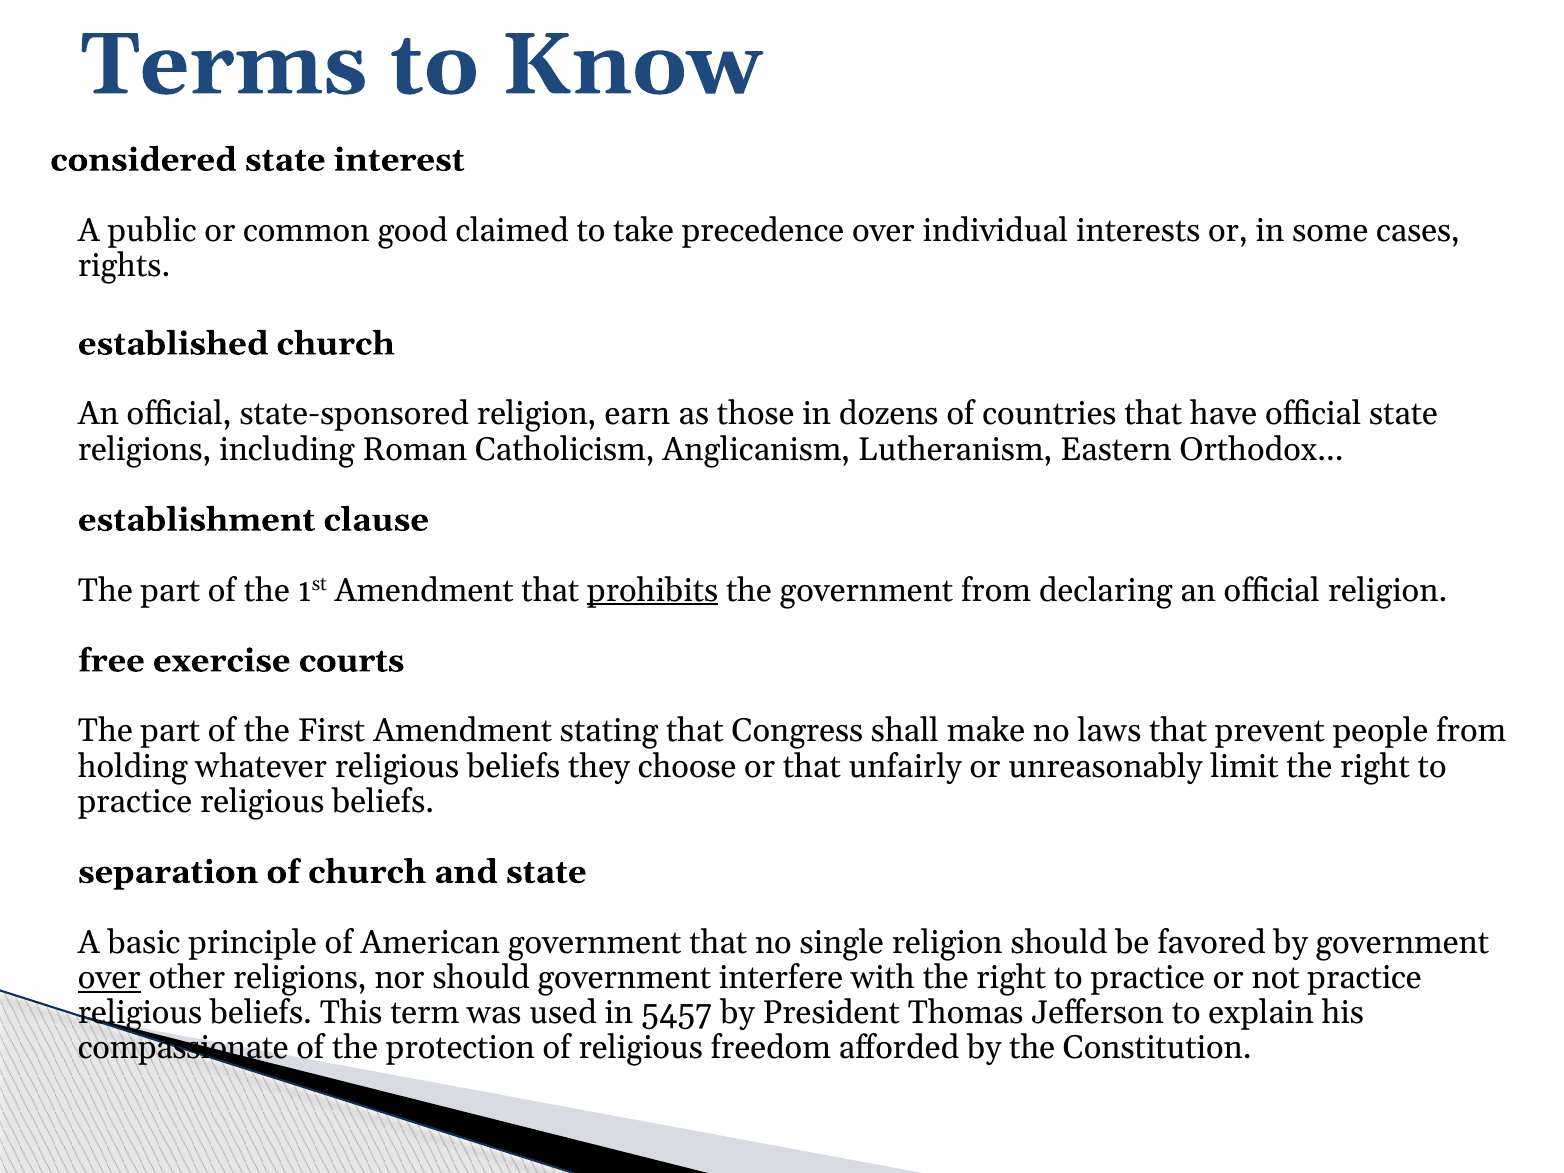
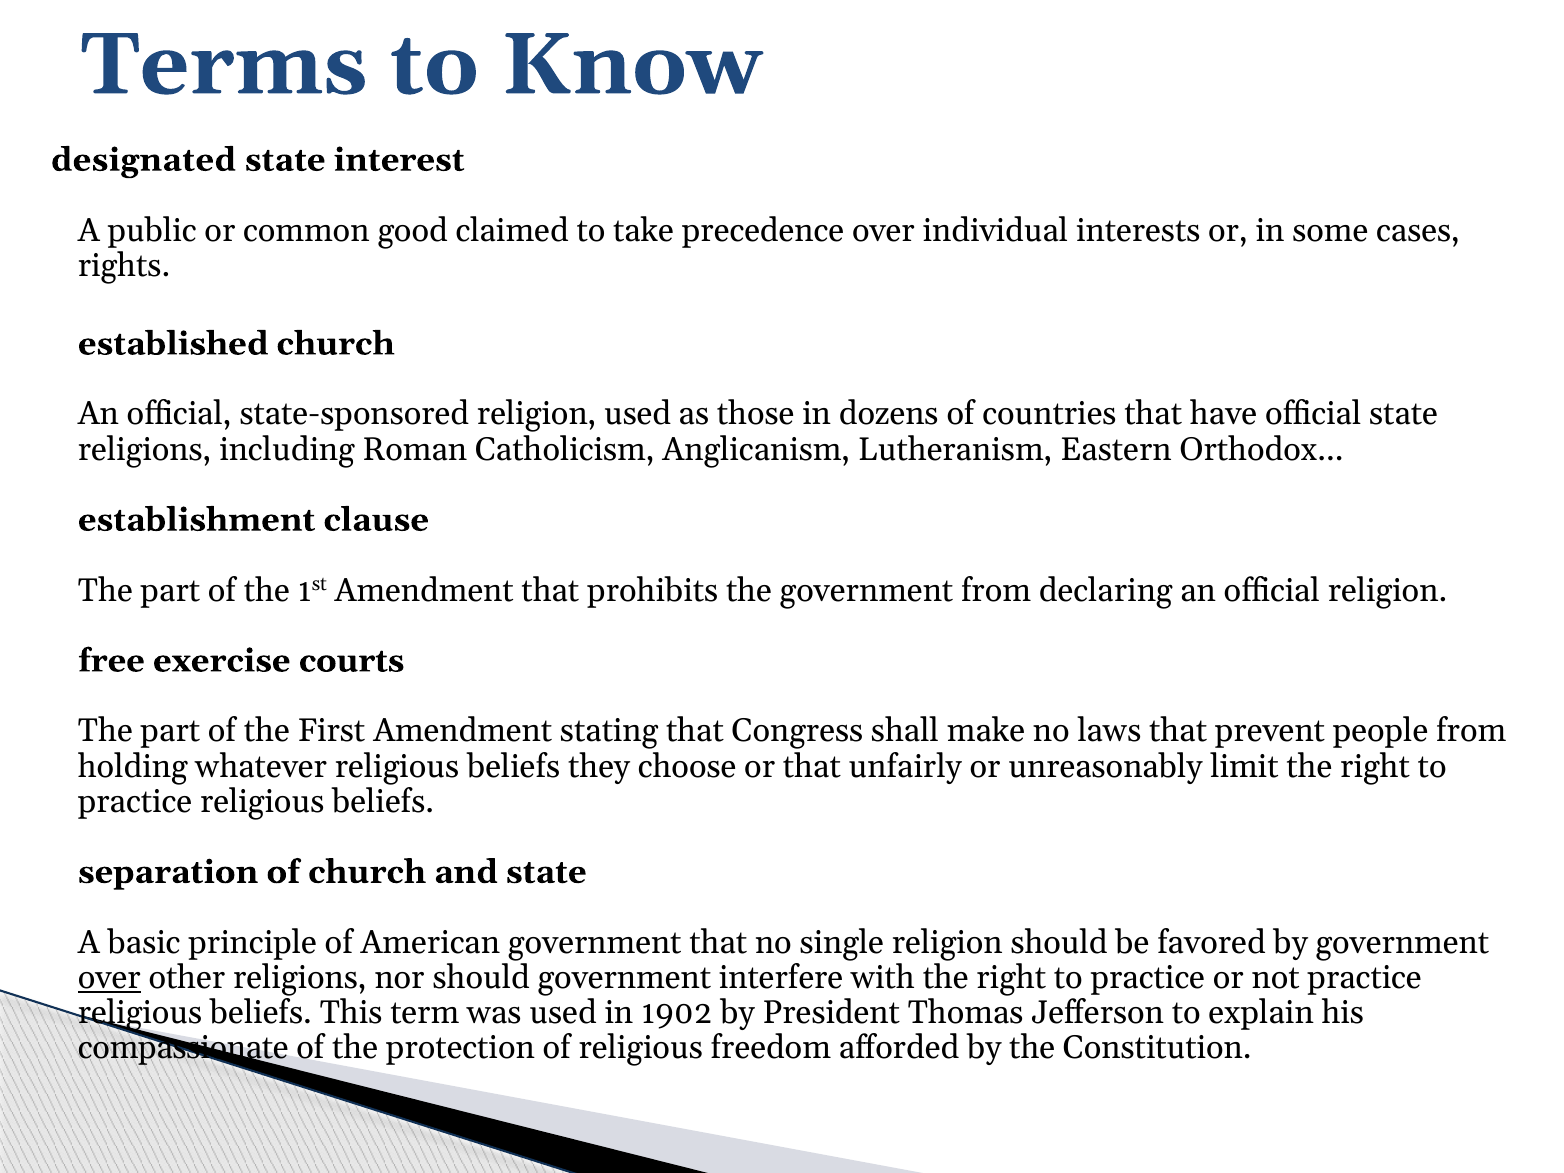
considered: considered -> designated (143, 160)
religion earn: earn -> used (638, 414)
prohibits underline: present -> none (653, 590)
5457: 5457 -> 1902 (677, 1013)
